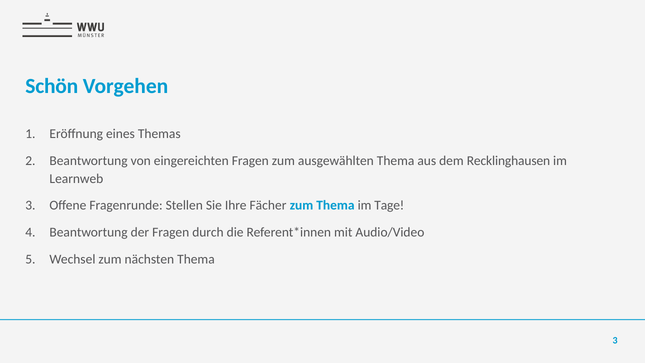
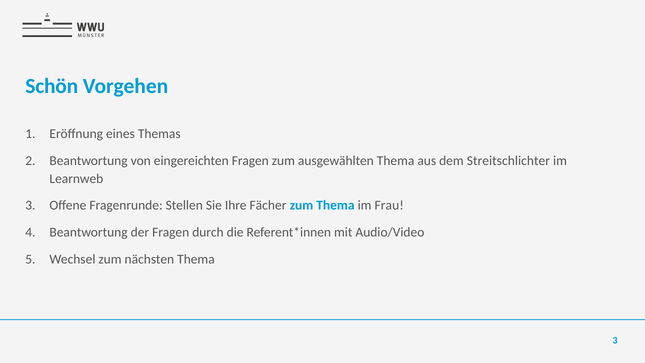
Recklinghausen: Recklinghausen -> Streitschlichter (508, 161)
Tage: Tage -> Frau (389, 205)
